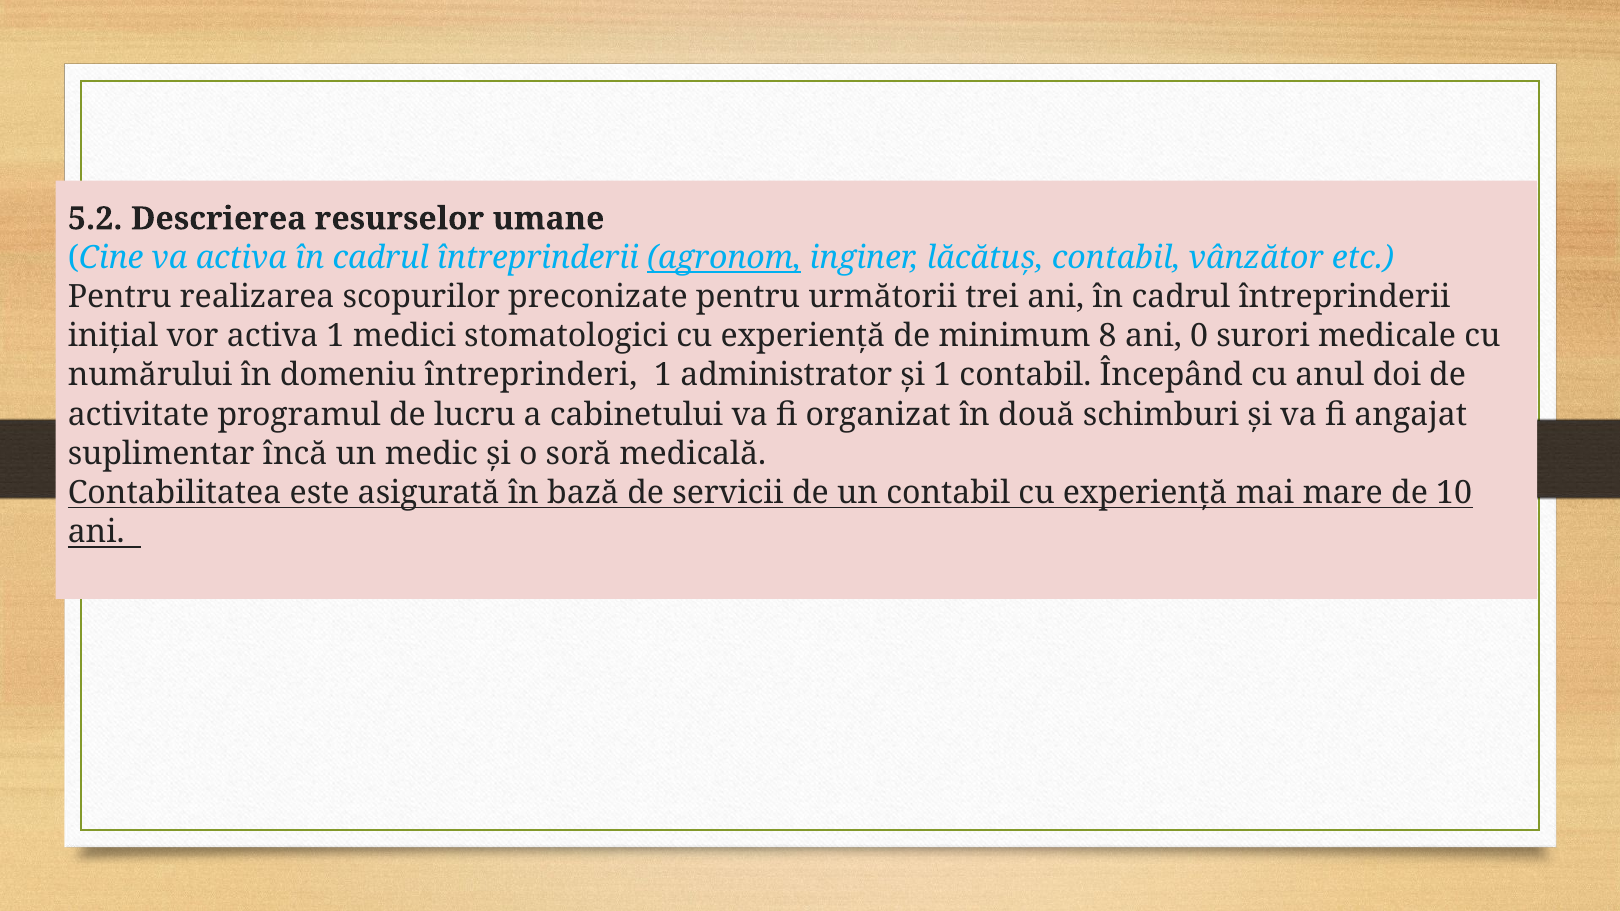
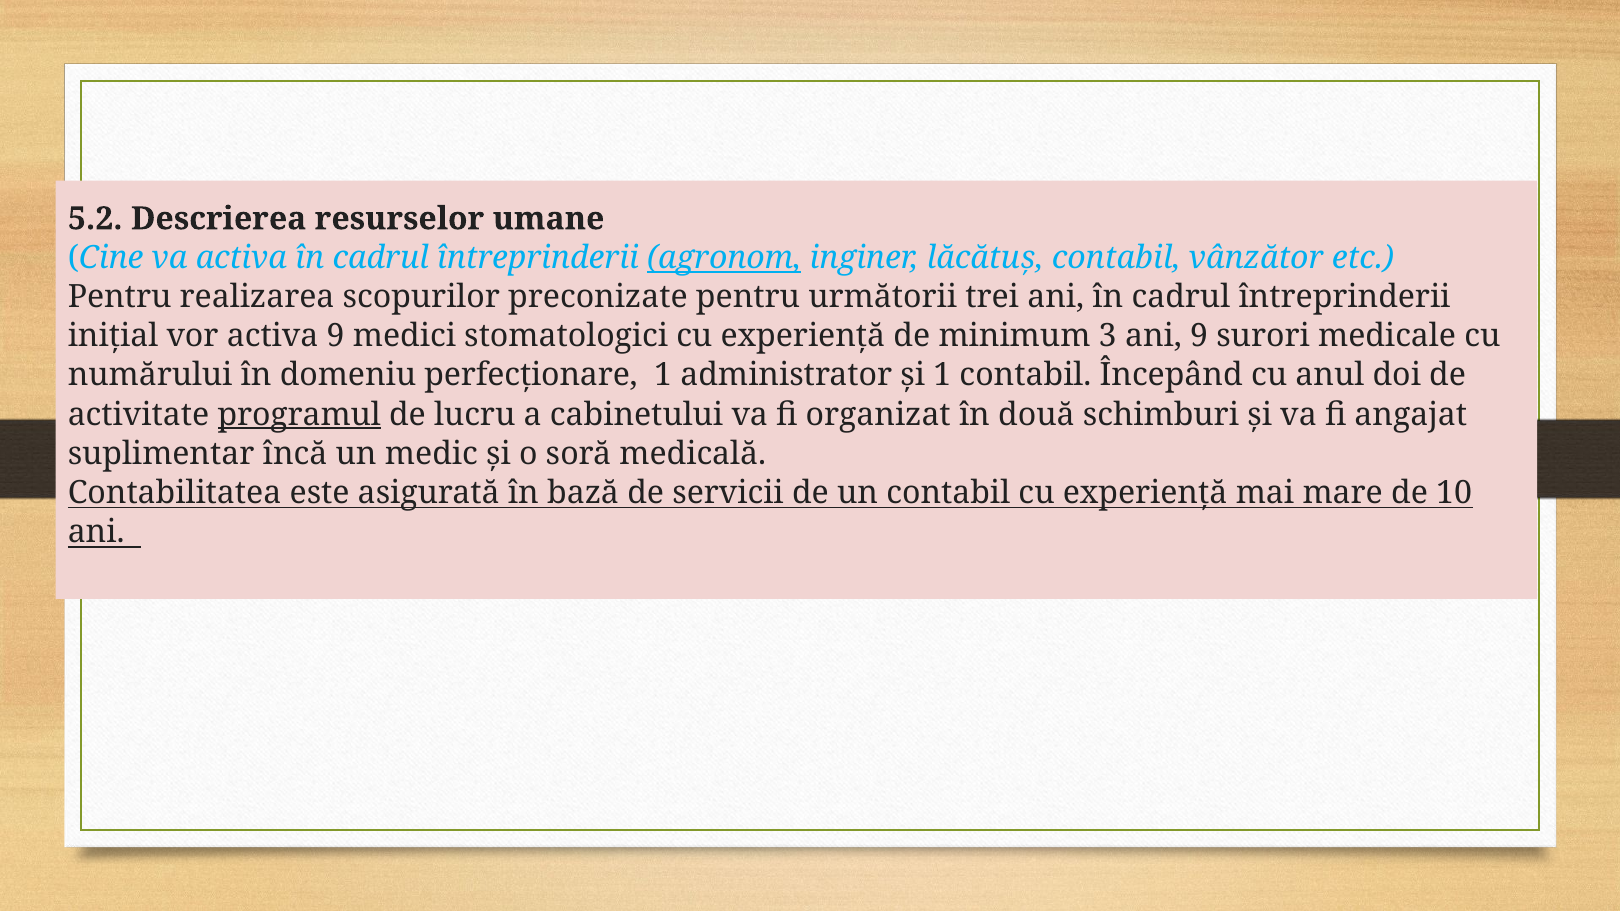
activa 1: 1 -> 9 (336, 336)
8: 8 -> 3 (1108, 336)
ani 0: 0 -> 9 (1199, 336)
întreprinderi: întreprinderi -> perfecționare (531, 375)
programul underline: none -> present (299, 415)
